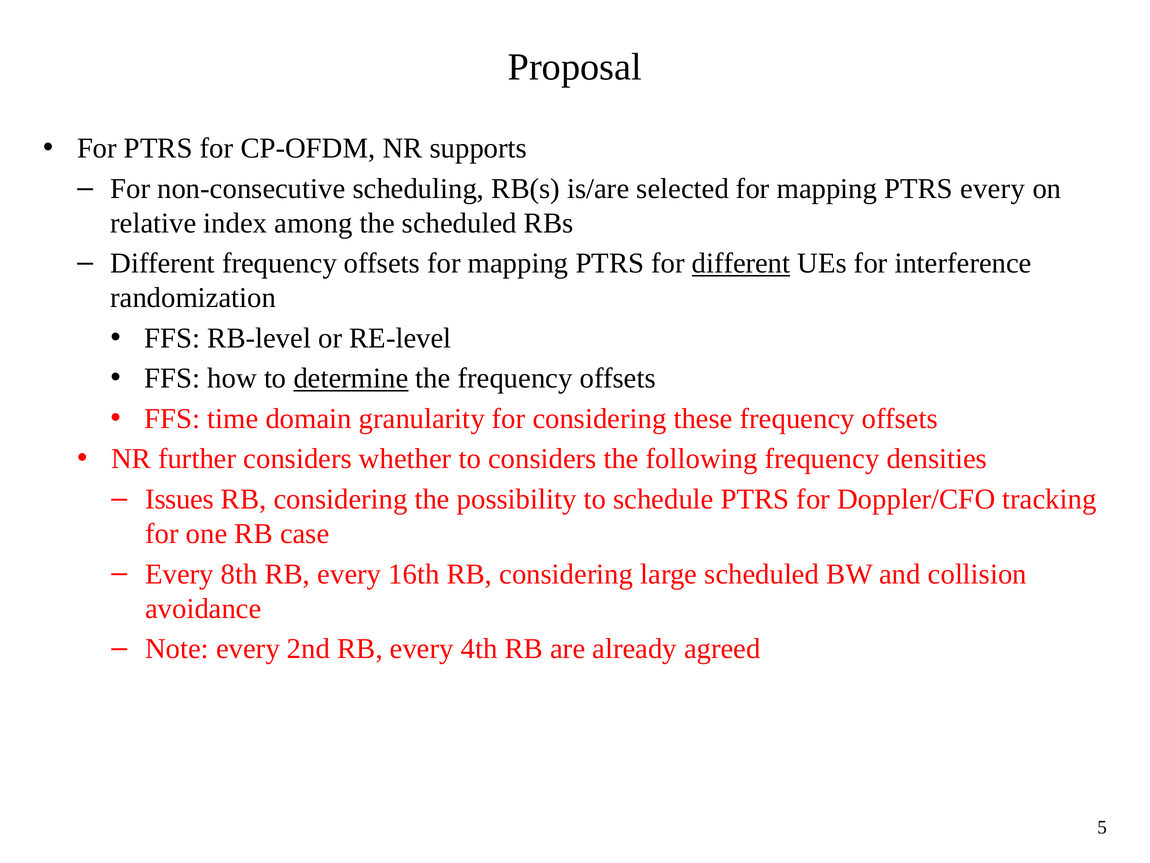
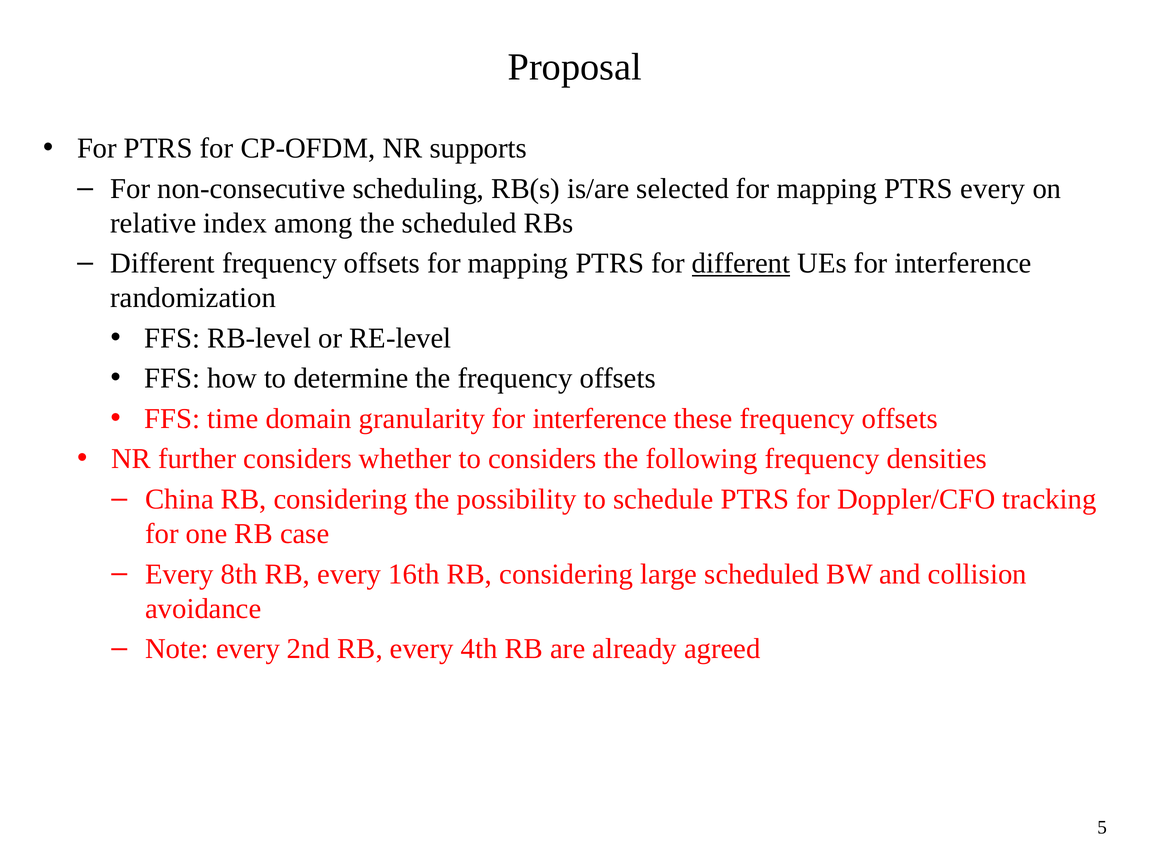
determine underline: present -> none (351, 378)
granularity for considering: considering -> interference (600, 418)
Issues: Issues -> China (180, 499)
